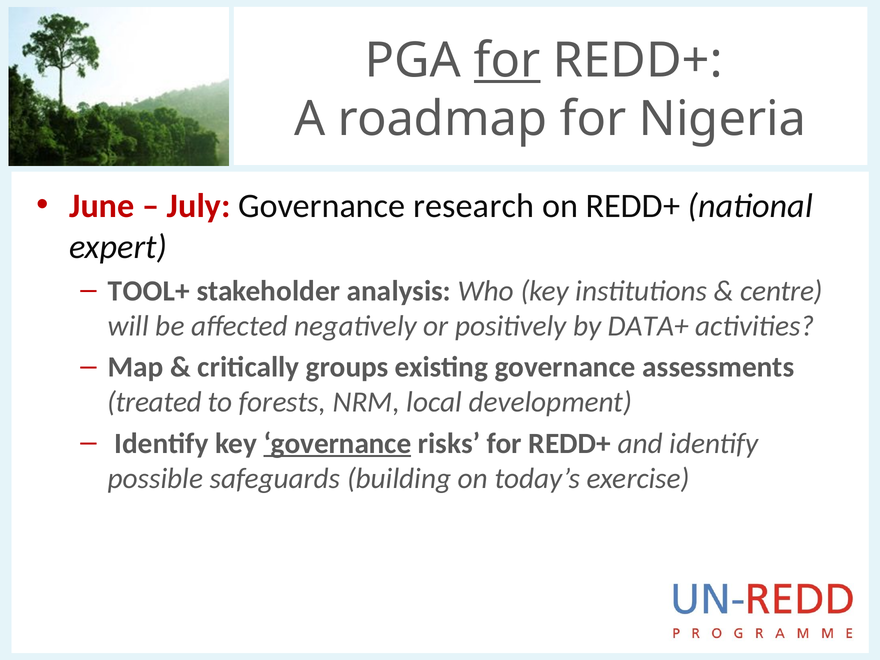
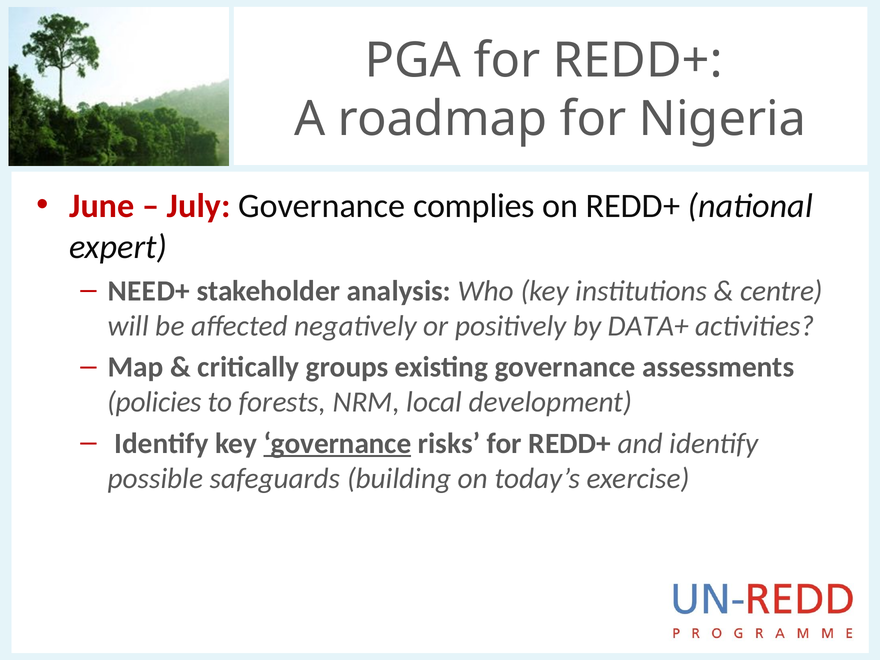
for underline: present -> none (507, 60)
research: research -> complies (474, 206)
TOOL+: TOOL+ -> NEED+ (149, 291)
treated: treated -> policies (155, 402)
